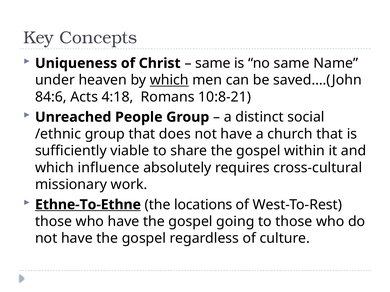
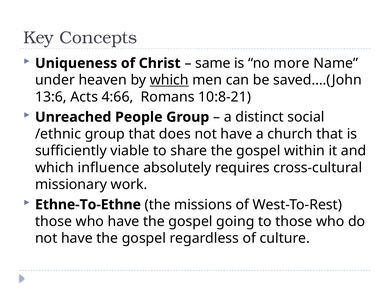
no same: same -> more (292, 63)
84:6: 84:6 -> 13:6 (51, 97)
4:18: 4:18 -> 4:66 (118, 97)
Ethne-To-Ethne underline: present -> none (88, 205)
locations: locations -> missions (203, 205)
